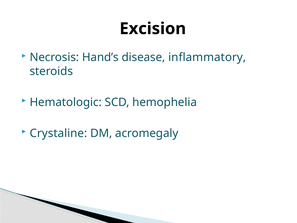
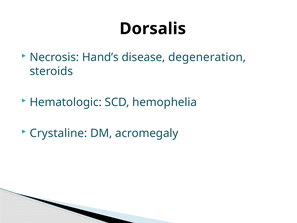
Excision: Excision -> Dorsalis (153, 29)
inflammatory: inflammatory -> degeneration (207, 57)
